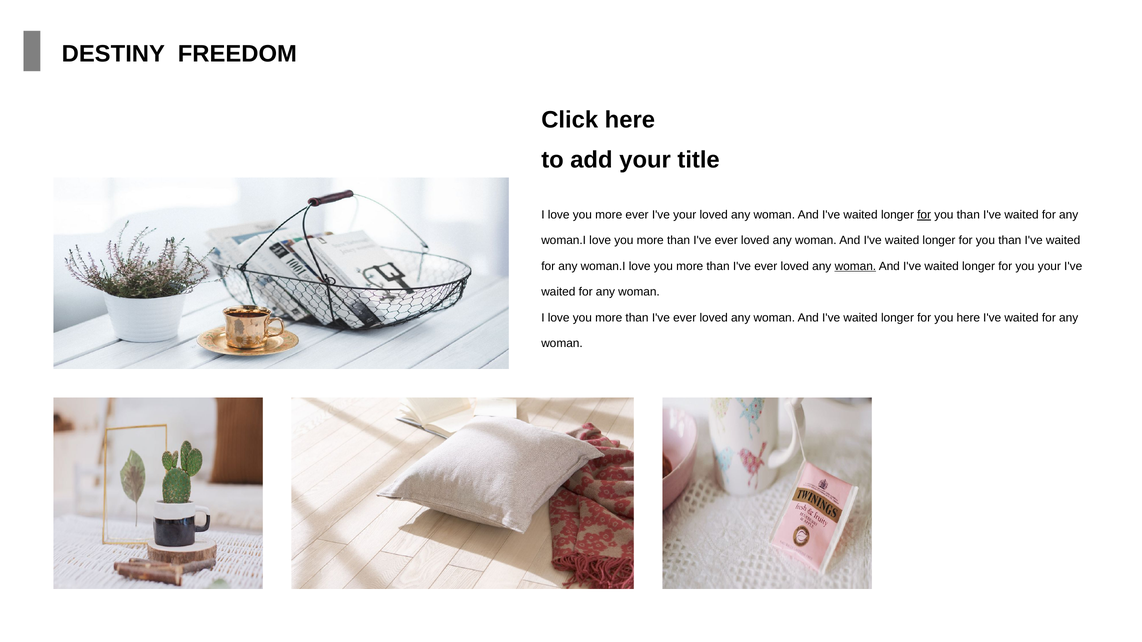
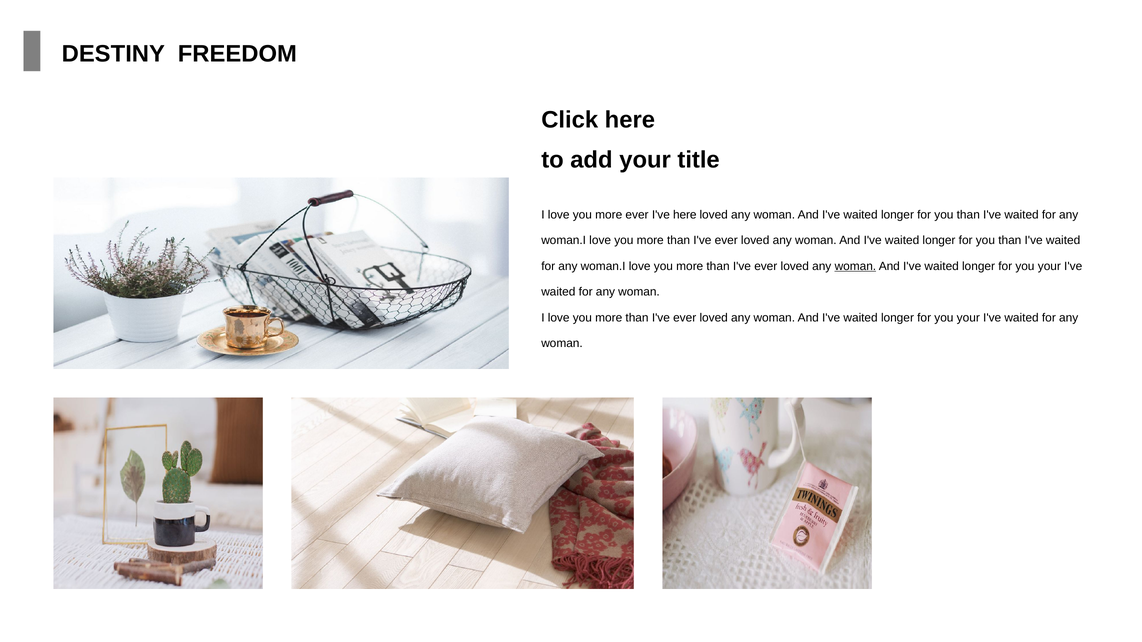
I've your: your -> here (685, 215)
for underline: present -> none (924, 215)
here: here -> your (968, 318)
